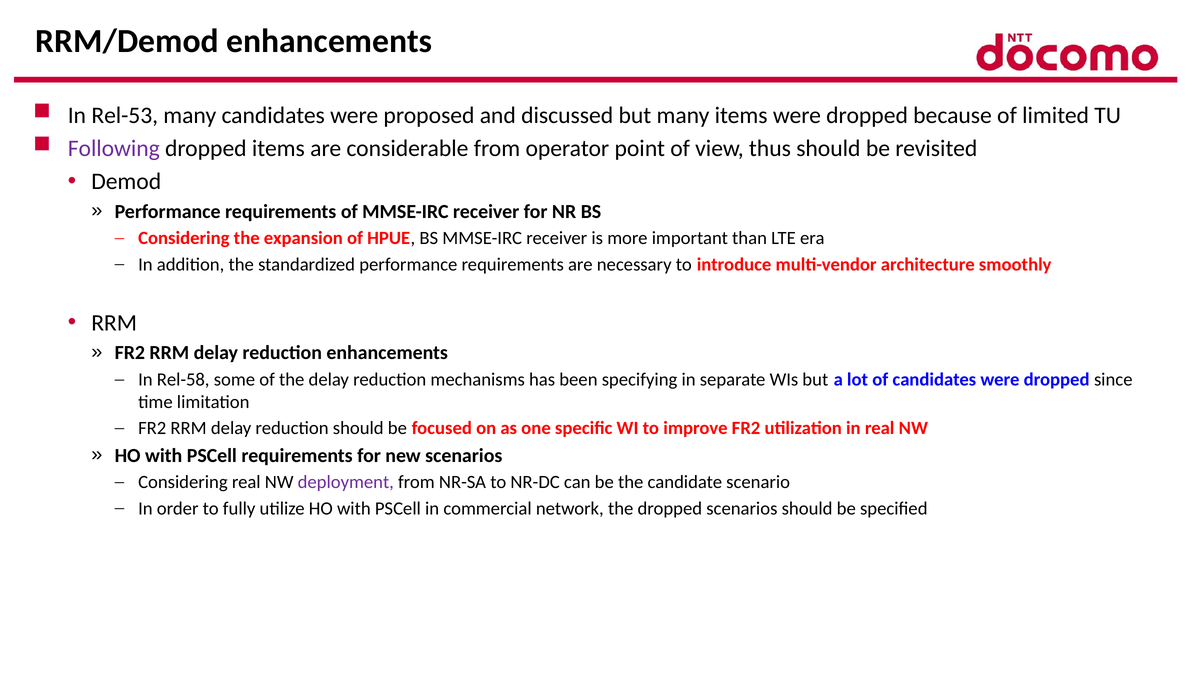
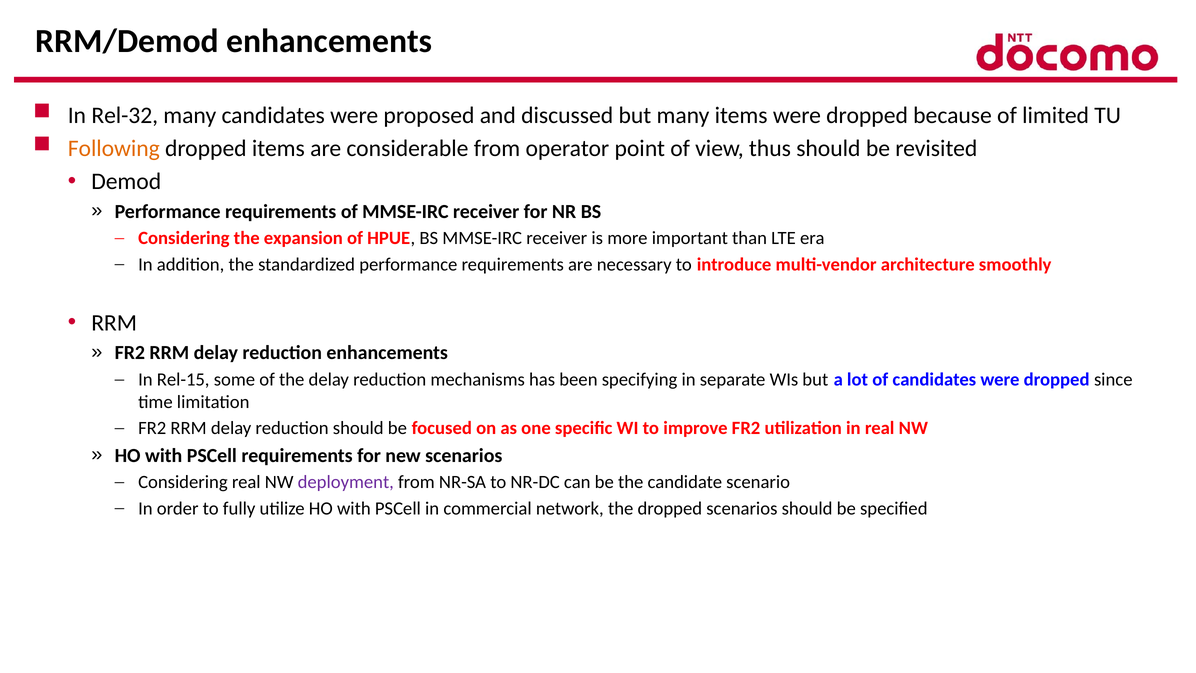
Rel-53: Rel-53 -> Rel-32 (125, 115)
Following colour: purple -> orange (114, 148)
Rel-58: Rel-58 -> Rel-15 (183, 379)
